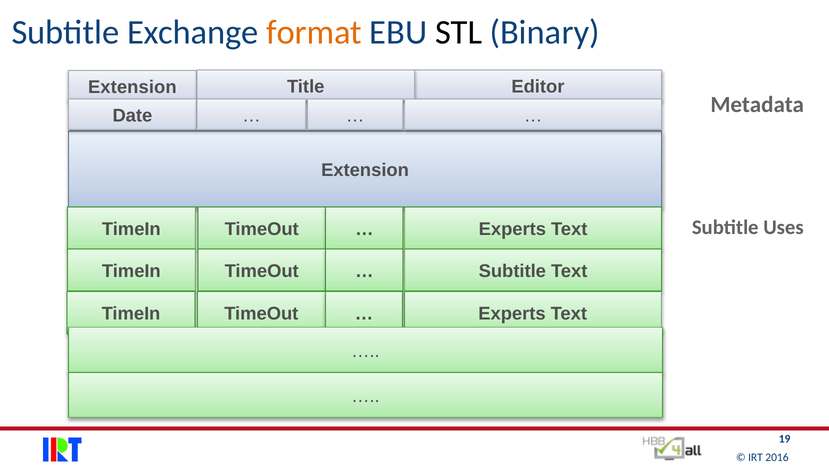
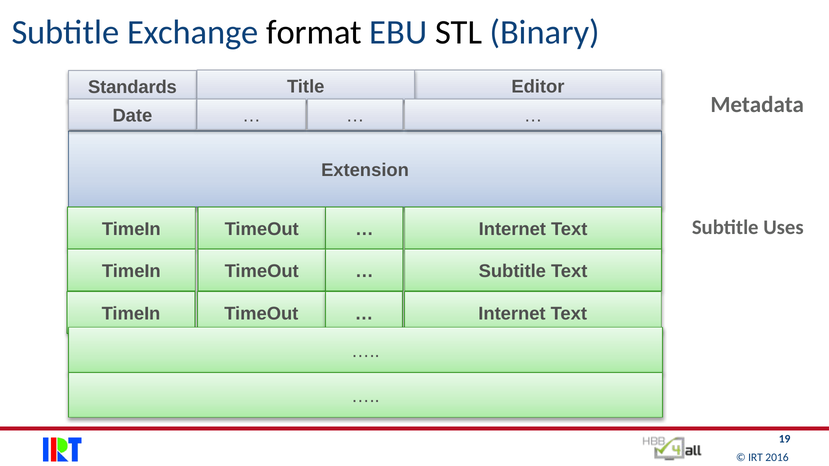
format colour: orange -> black (314, 32)
Extension: Extension -> Standards (132, 87)
Experts: Experts -> Internet (512, 229)
Experts: Experts -> Internet (512, 314)
